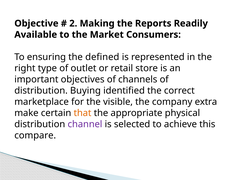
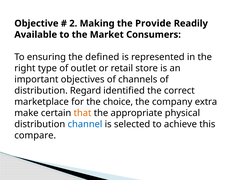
Reports: Reports -> Provide (153, 23)
Buying: Buying -> Regard (86, 91)
visible: visible -> choice (118, 102)
channel colour: purple -> blue (85, 124)
